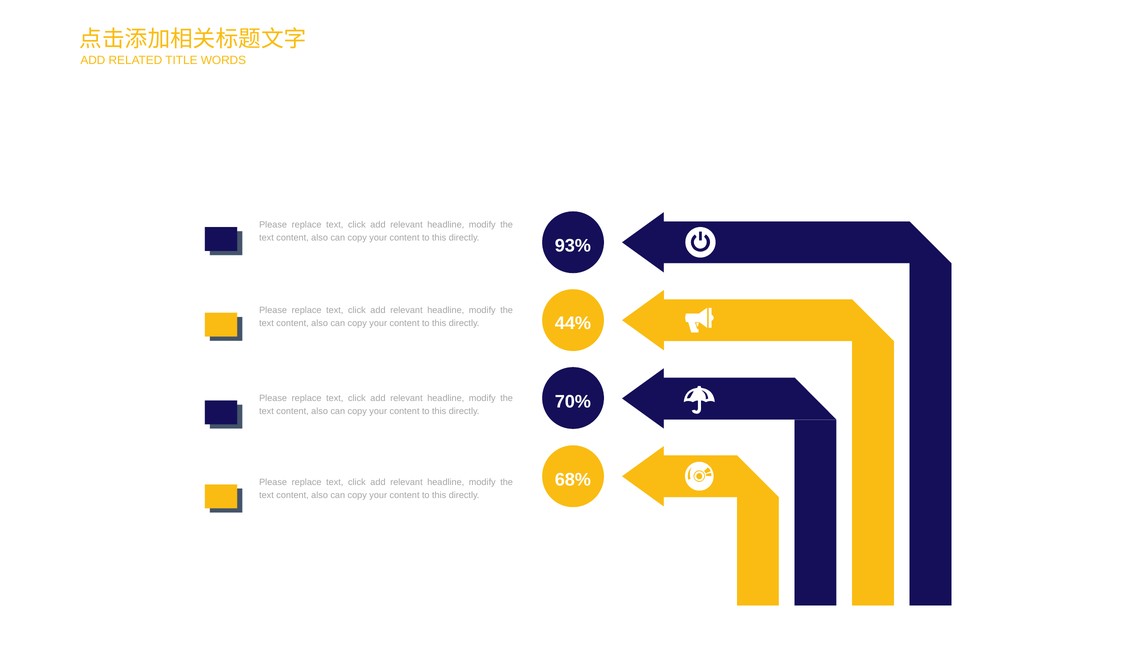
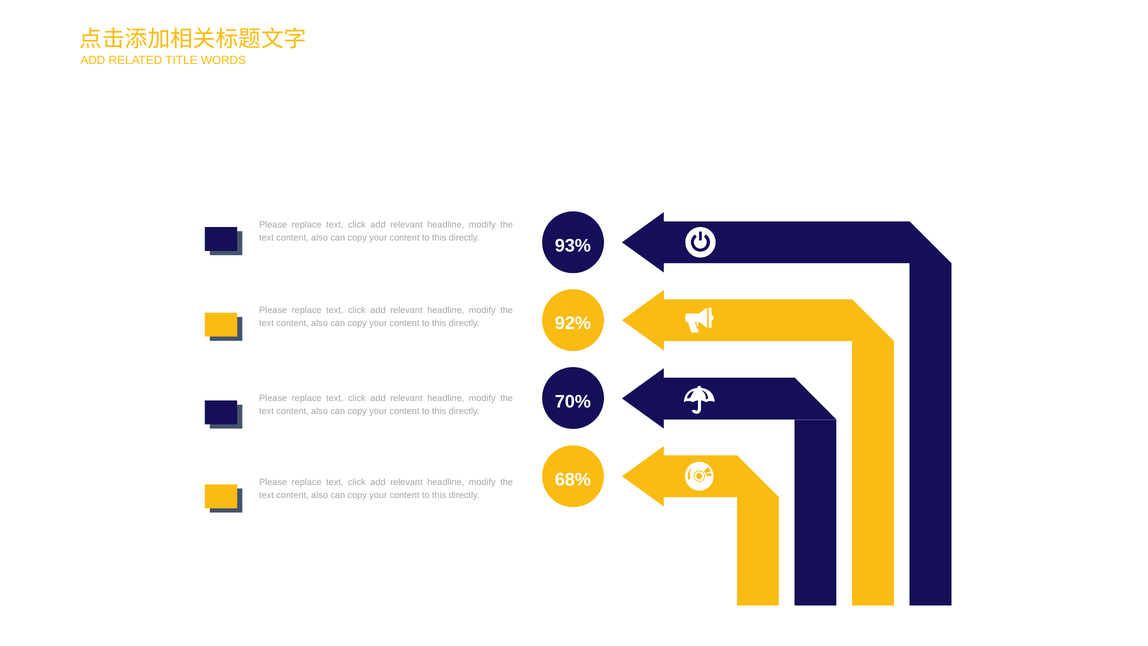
44%: 44% -> 92% (573, 323)
